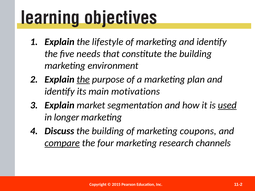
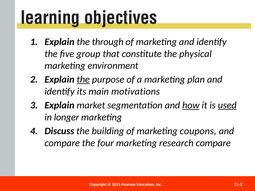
lifestyle: lifestyle -> through (108, 42)
needs: needs -> group (88, 54)
constitute the building: building -> physical (195, 54)
how underline: none -> present (191, 105)
compare underline: present -> none (62, 143)
research channels: channels -> compare (213, 143)
